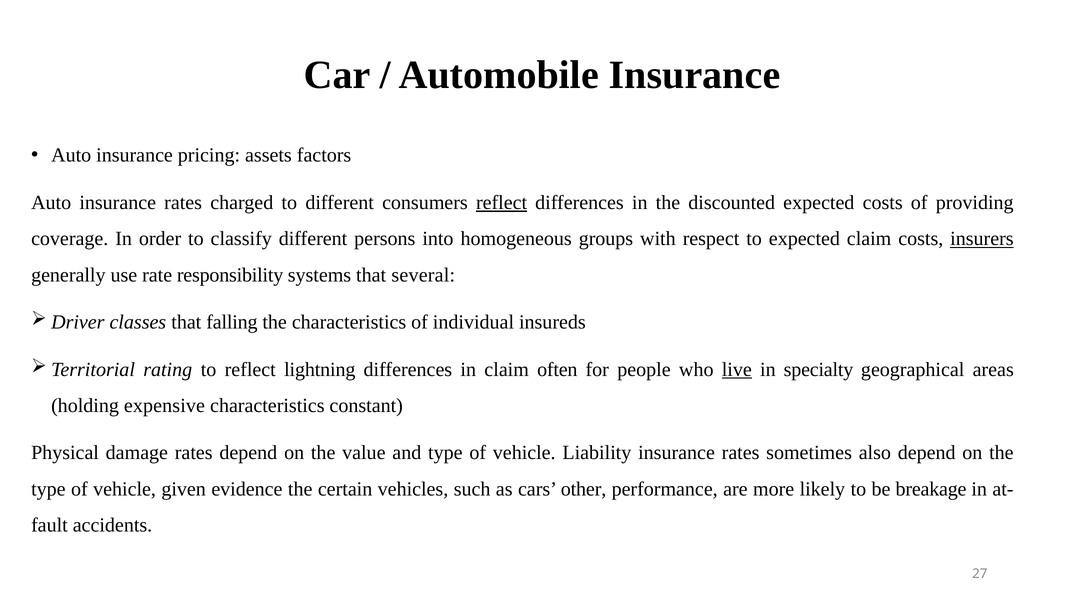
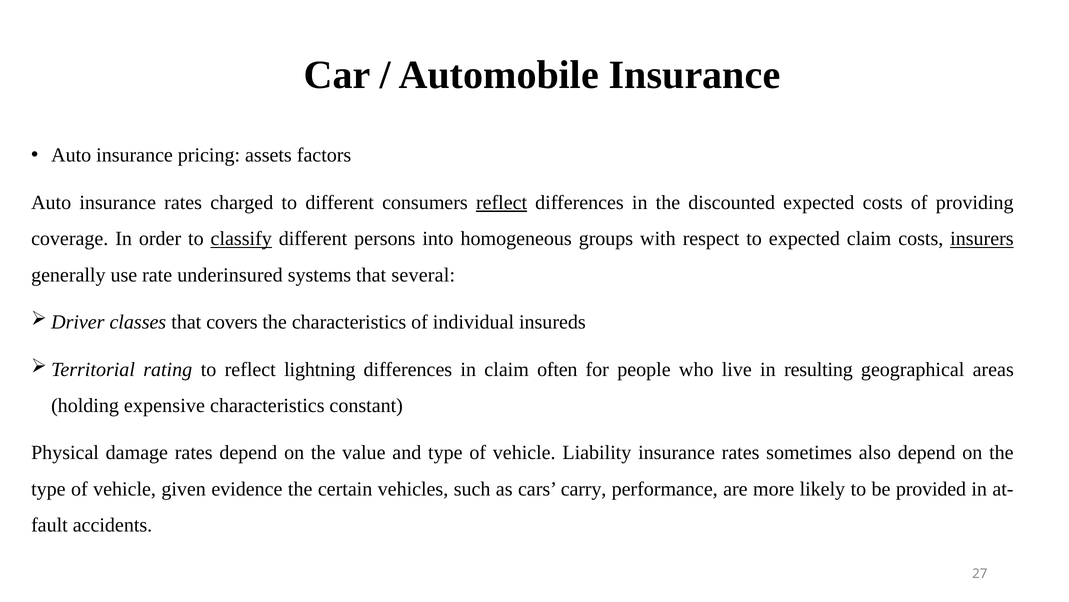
classify underline: none -> present (241, 238)
responsibility: responsibility -> underinsured (230, 275)
falling: falling -> covers (232, 322)
live underline: present -> none (737, 369)
specialty: specialty -> resulting (818, 369)
other: other -> carry (584, 488)
breakage: breakage -> provided (931, 488)
